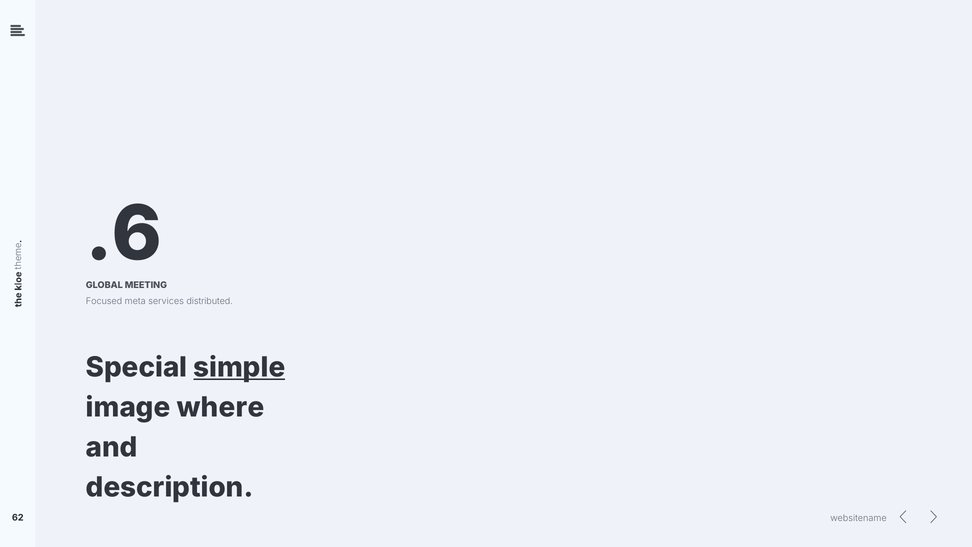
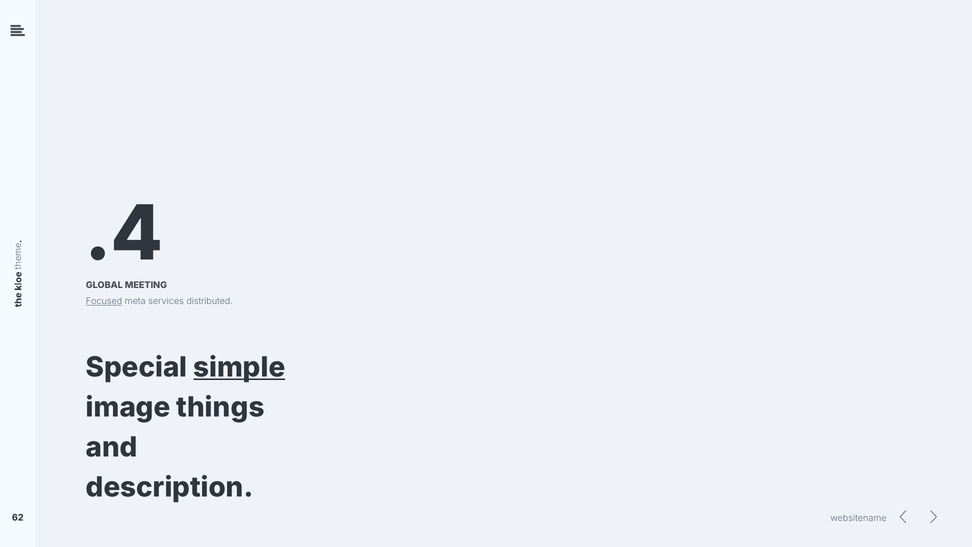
.6: .6 -> .4 (124, 234)
Focused underline: none -> present (104, 301)
where: where -> things (221, 407)
